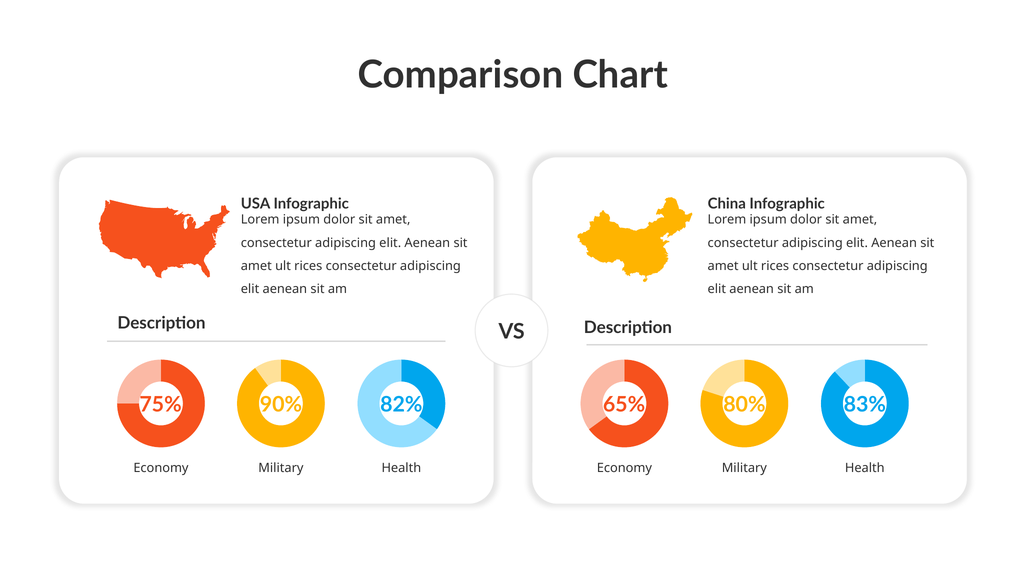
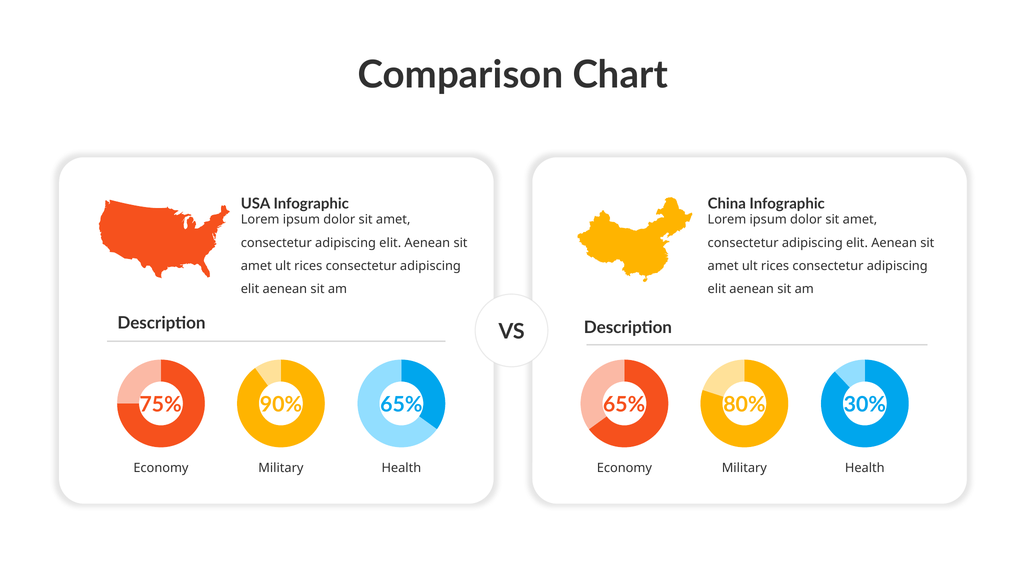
82%: 82% -> 65% (401, 405)
83%: 83% -> 30% (865, 405)
